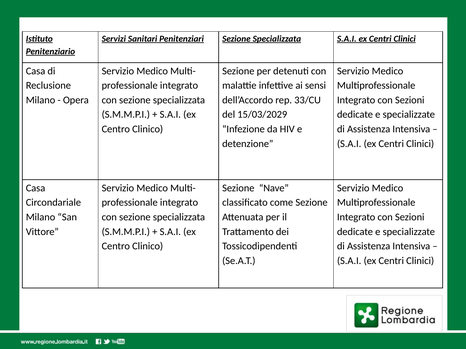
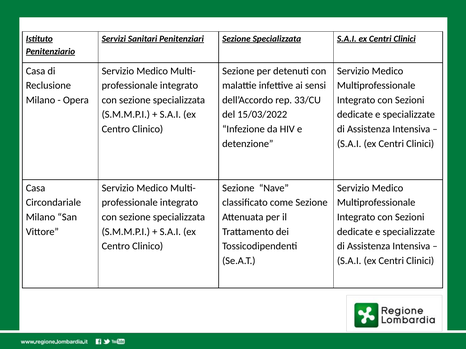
15/03/2029: 15/03/2029 -> 15/03/2022 (262, 115)
